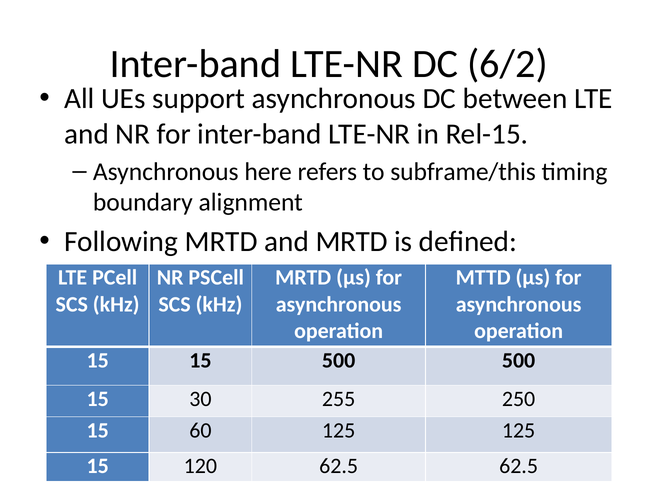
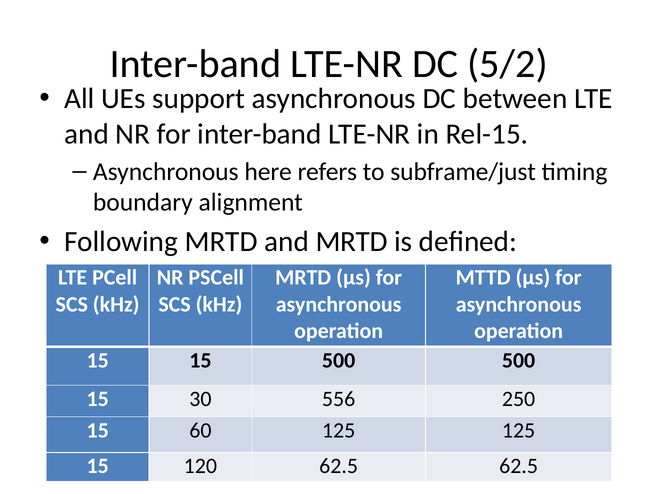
6/2: 6/2 -> 5/2 (508, 64)
subframe/this: subframe/this -> subframe/just (463, 172)
255: 255 -> 556 (339, 398)
